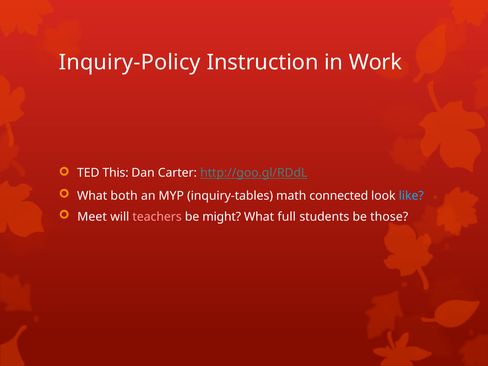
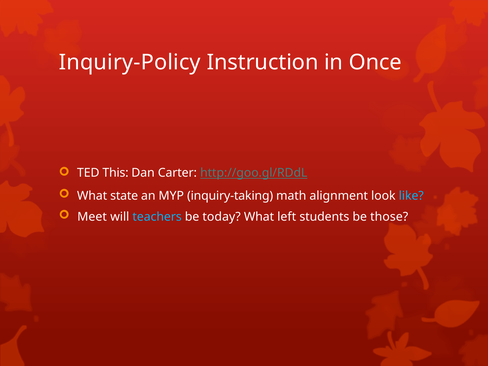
Work: Work -> Once (375, 62)
both: both -> state (124, 196)
inquiry-tables: inquiry-tables -> inquiry-taking (230, 196)
connected: connected -> alignment (339, 196)
teachers colour: pink -> light blue (157, 217)
might: might -> today (222, 217)
full: full -> left (287, 217)
